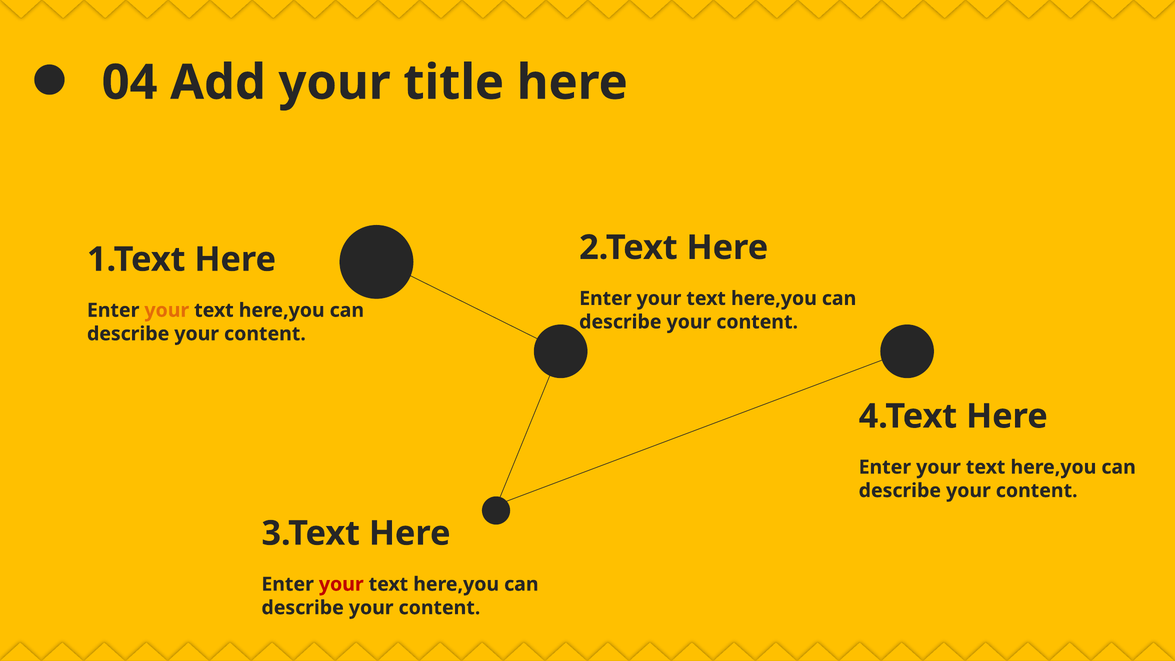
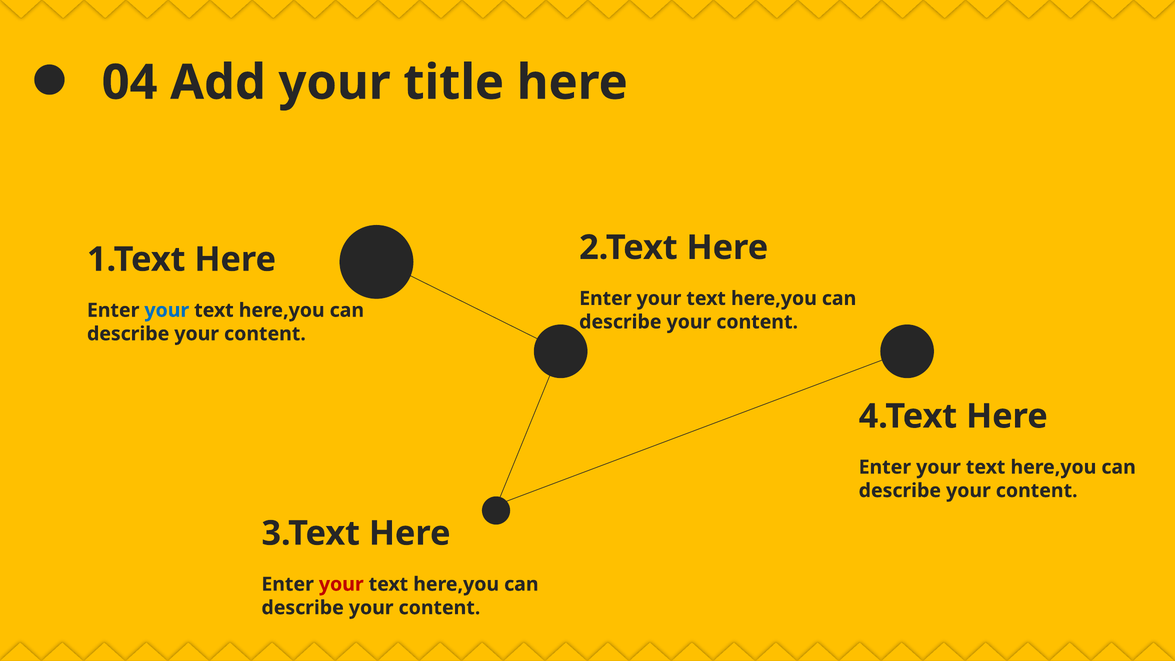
your colour: orange -> blue (167, 310)
